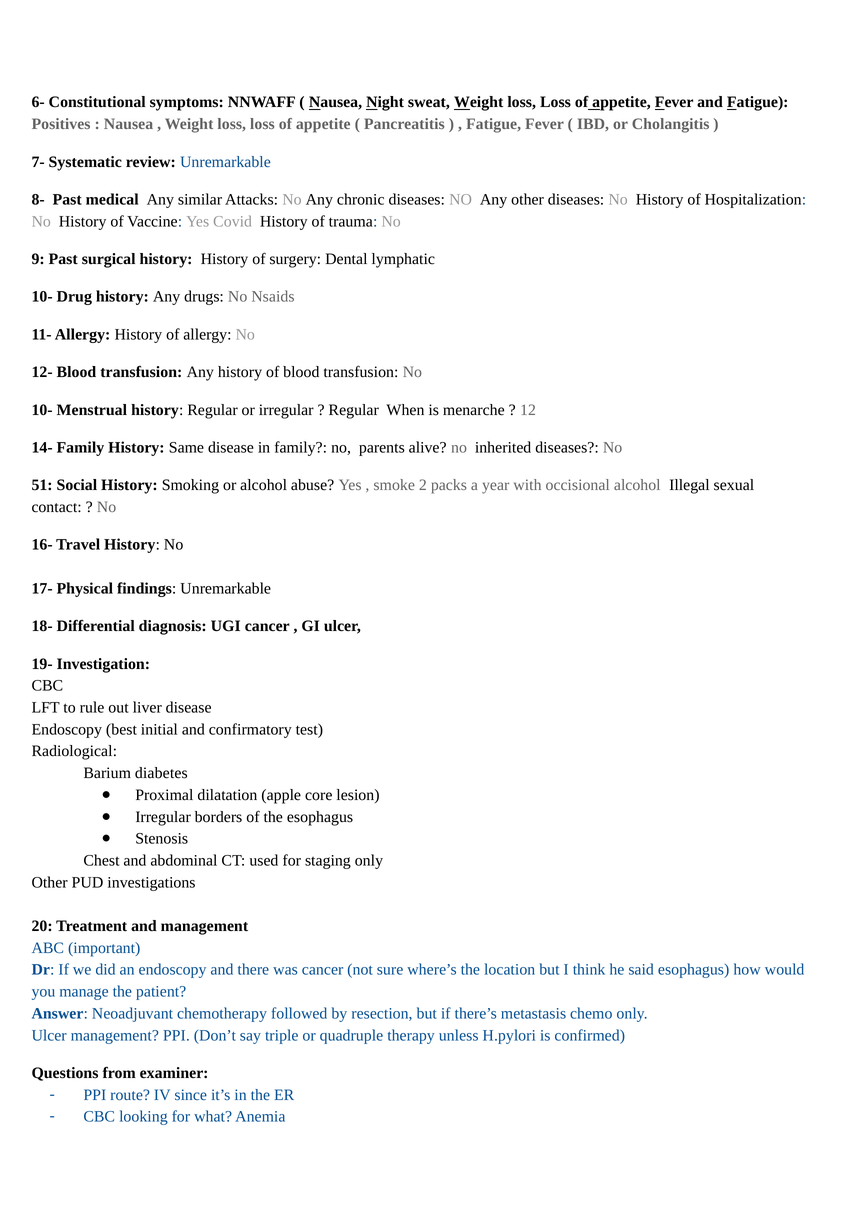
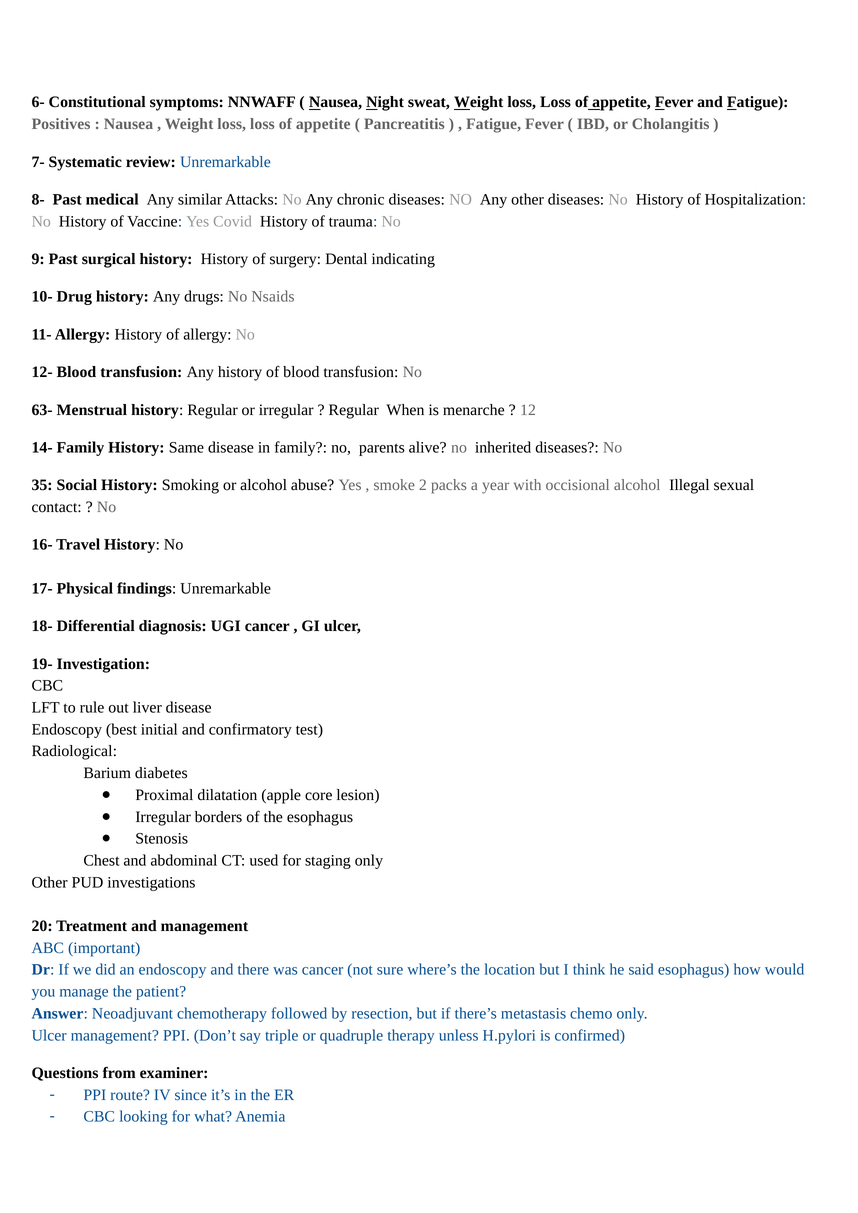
lymphatic: lymphatic -> indicating (403, 259)
10-: 10- -> 63- (42, 410)
51: 51 -> 35 (42, 485)
